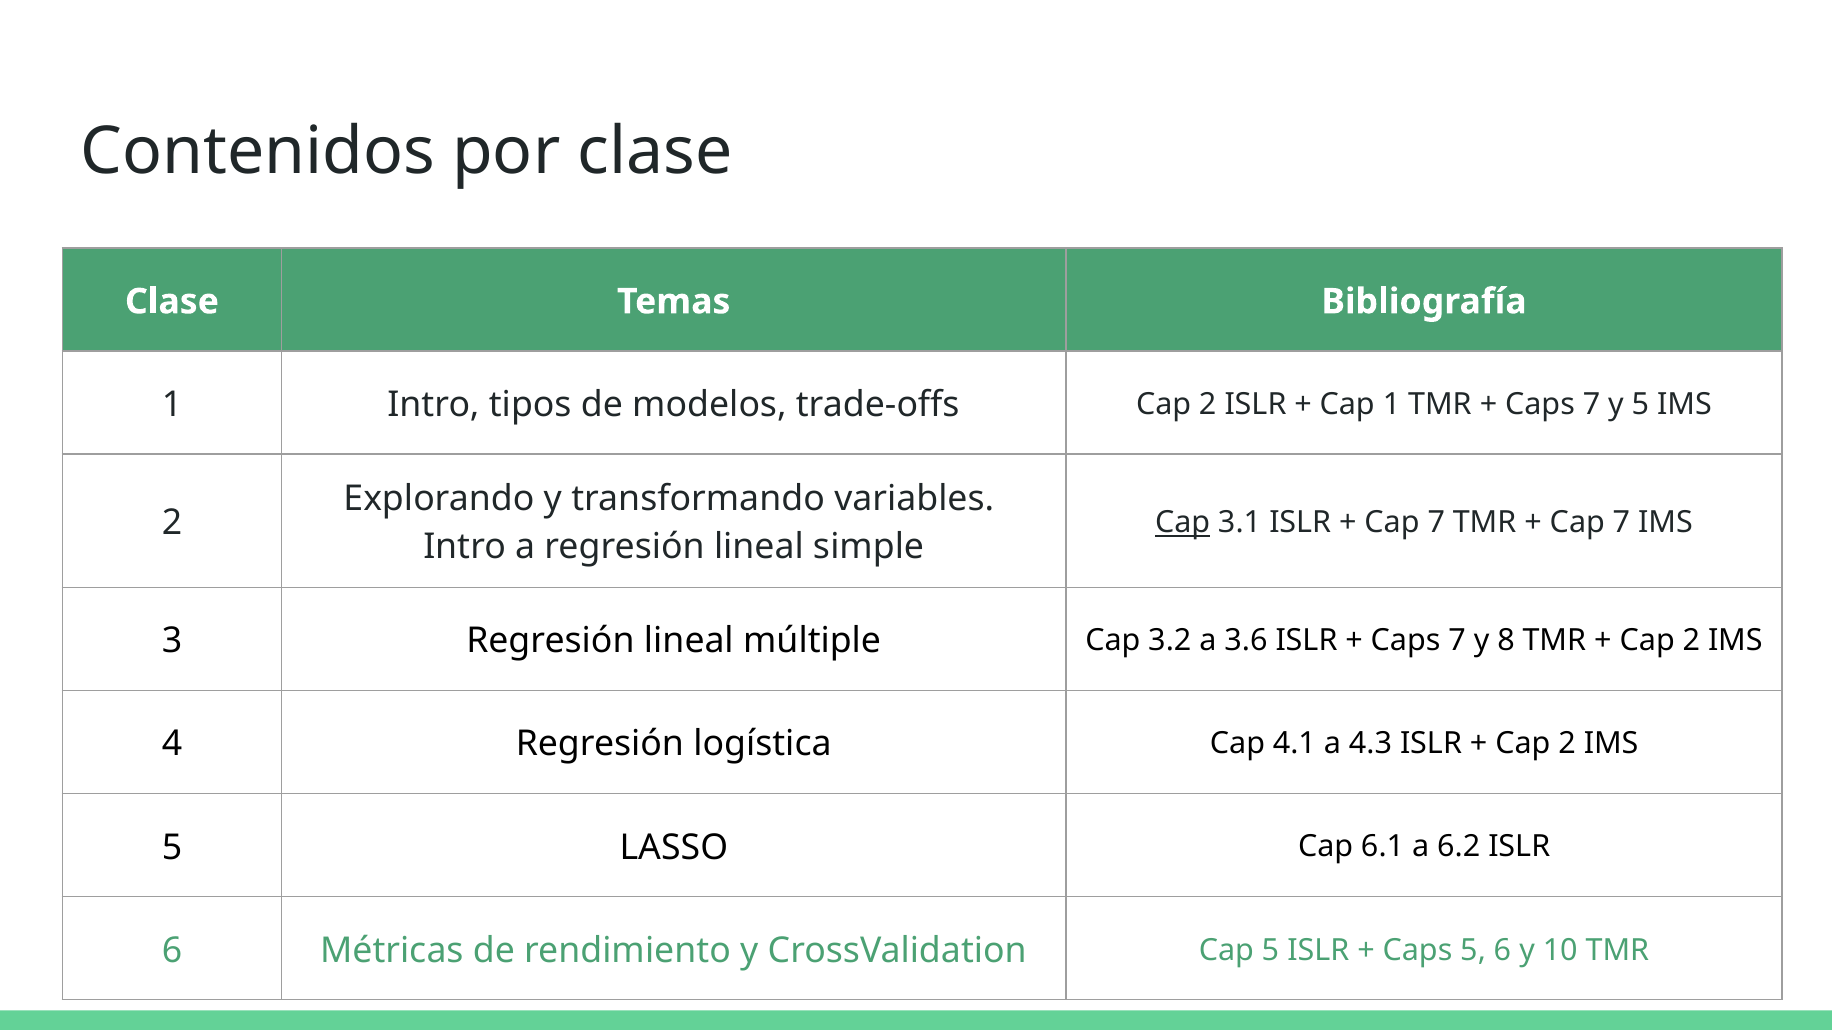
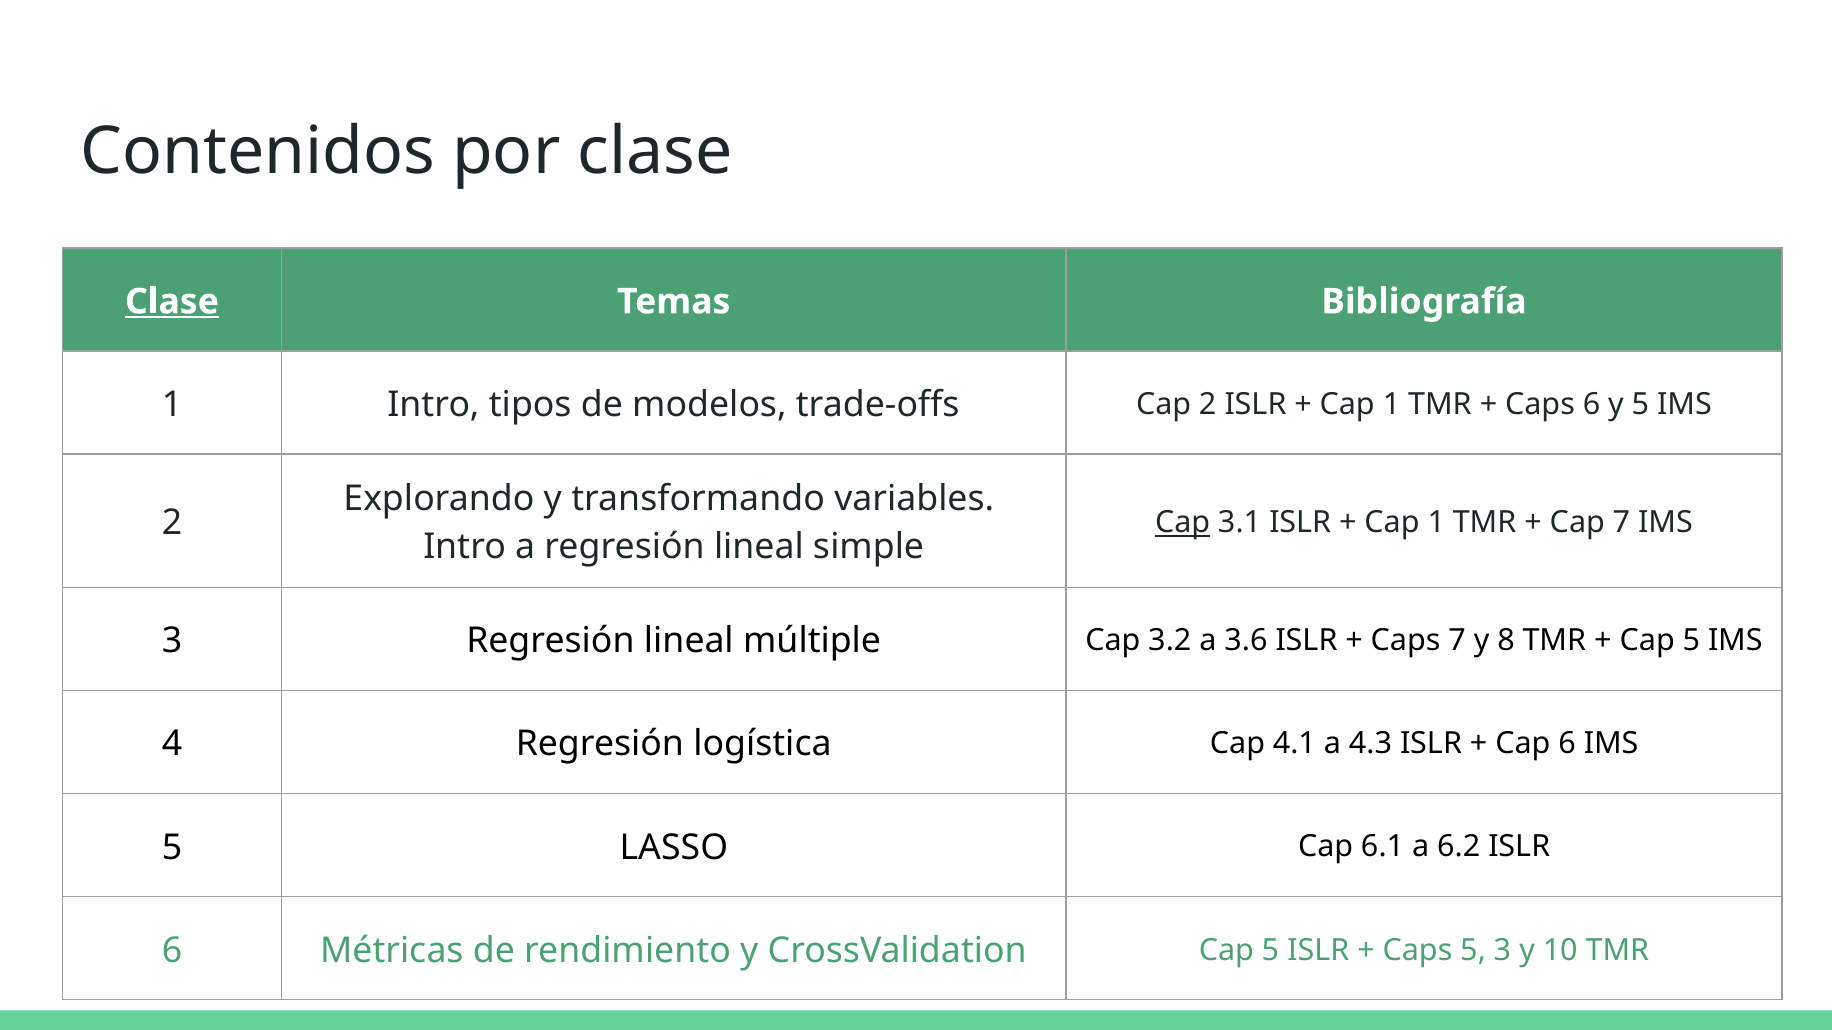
Clase underline: none -> present (172, 302)
7: 7 -> 6 (1592, 405)
7: 7 -> 1 (1436, 523)
2: 2 -> 5 (1691, 641)
2: 2 -> 6 (1567, 744)
5 6: 6 -> 3 (1502, 950)
